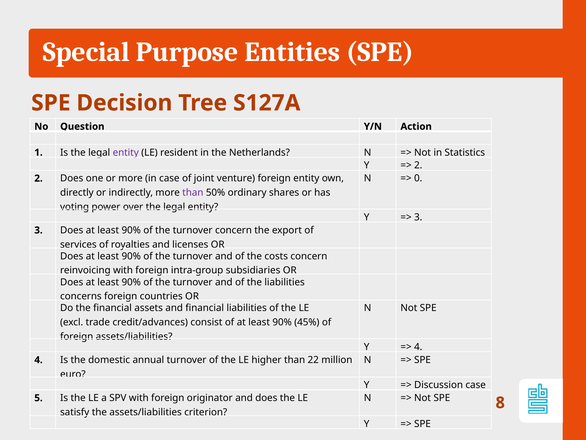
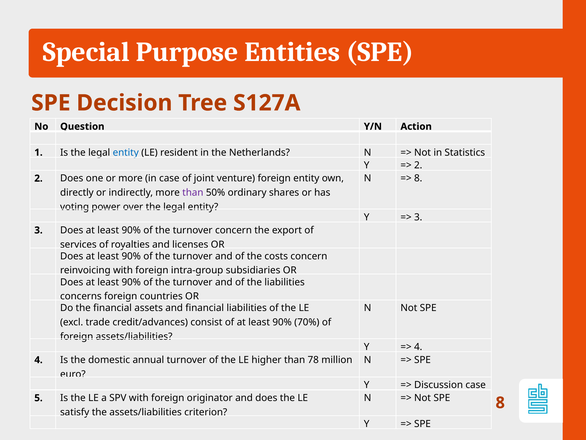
entity colour: purple -> blue (126, 152)
0: 0 -> 8 (418, 178)
45%: 45% -> 70% (307, 322)
22: 22 -> 78 (313, 360)
